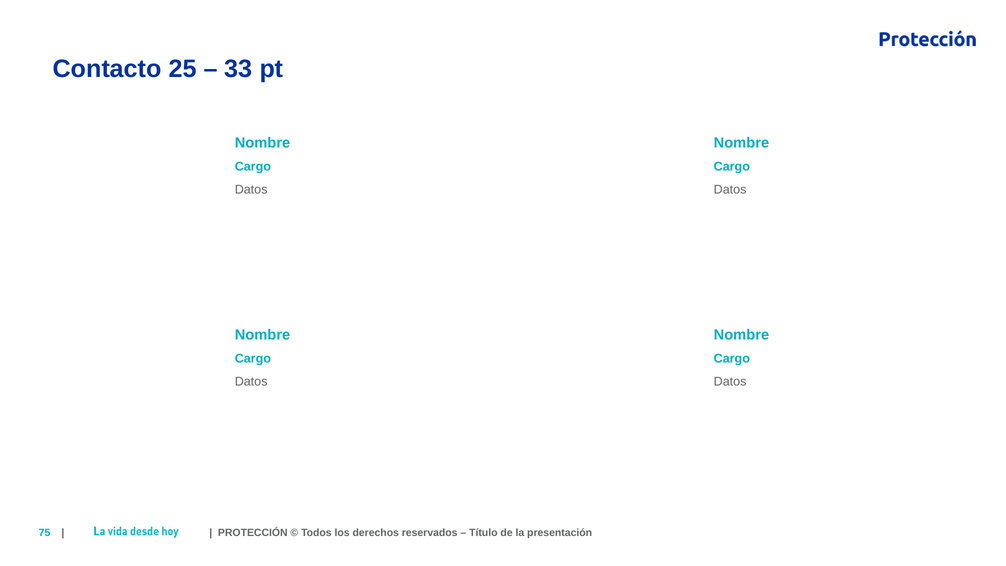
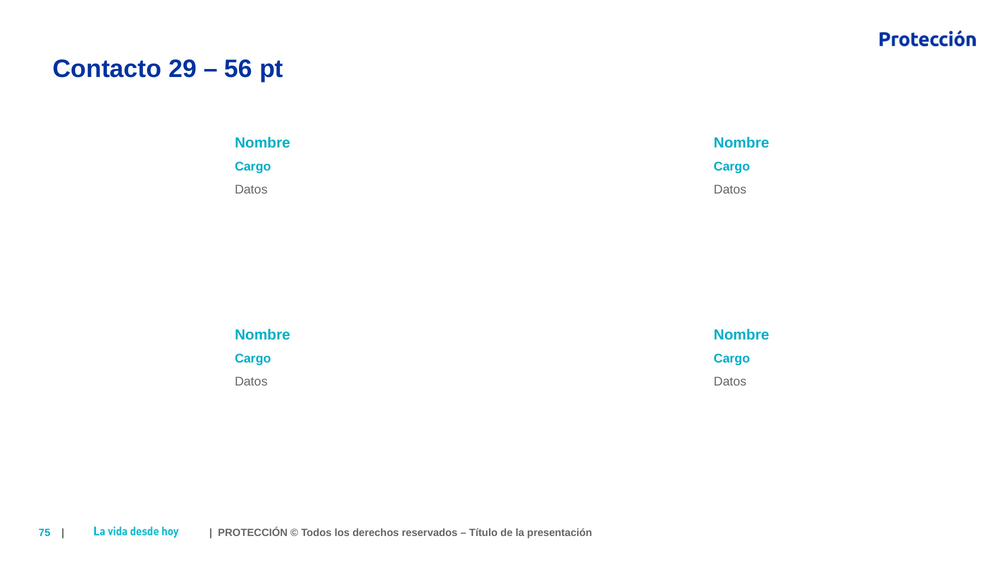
25: 25 -> 29 (183, 69)
33: 33 -> 56 (238, 69)
